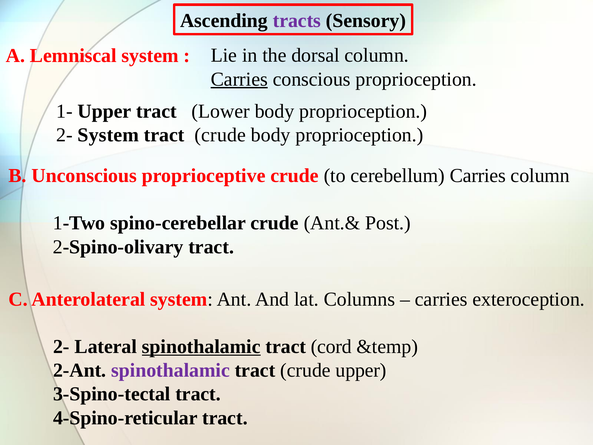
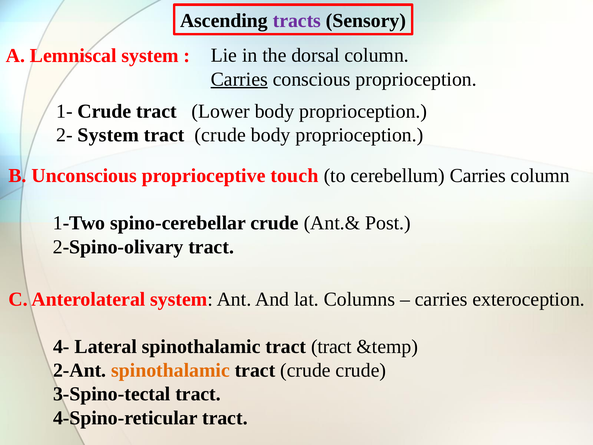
1- Upper: Upper -> Crude (104, 111)
proprioceptive crude: crude -> touch (294, 176)
2-: 2- -> 4- (61, 346)
spinothalamic underline: present -> none (201, 346)
tract cord: cord -> tract (331, 346)
spinothalamic colour: purple -> orange (170, 370)
crude upper: upper -> crude (361, 370)
